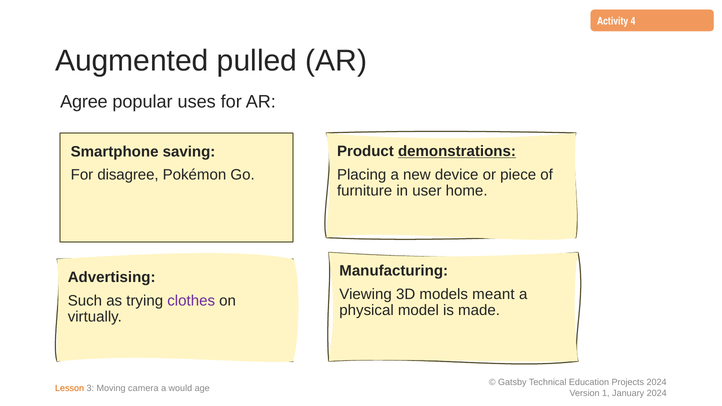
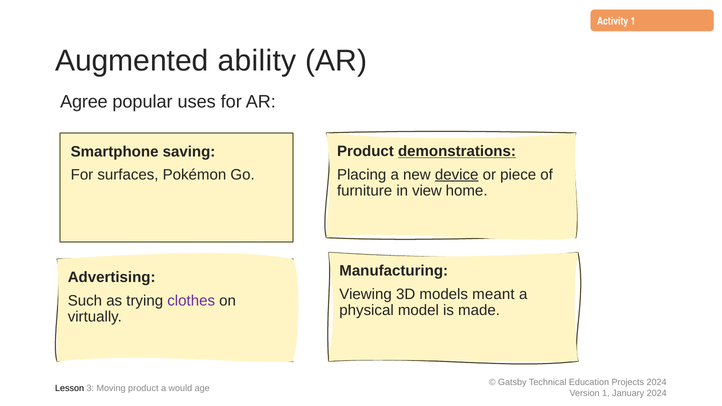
Activity 4: 4 -> 1 (633, 21)
pulled: pulled -> ability (257, 61)
device underline: none -> present (457, 175)
disagree: disagree -> surfaces (128, 175)
user: user -> view (427, 191)
Lesson colour: orange -> black (70, 388)
Moving camera: camera -> product (143, 388)
